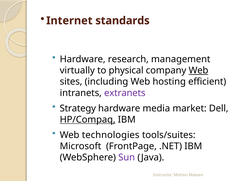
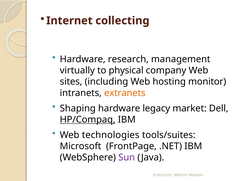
standards: standards -> collecting (122, 21)
Web underline: present -> none (198, 70)
efficient: efficient -> monitor (207, 82)
extranets colour: purple -> orange (125, 93)
Strategy: Strategy -> Shaping (78, 108)
media: media -> legacy (156, 108)
